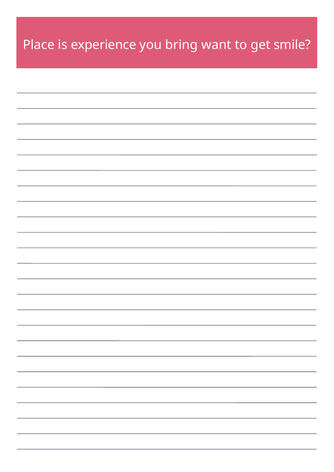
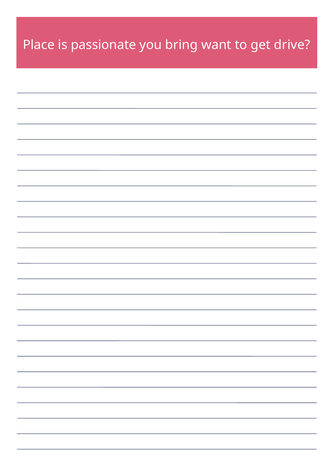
experience: experience -> passionate (103, 45)
smile: smile -> drive (292, 45)
